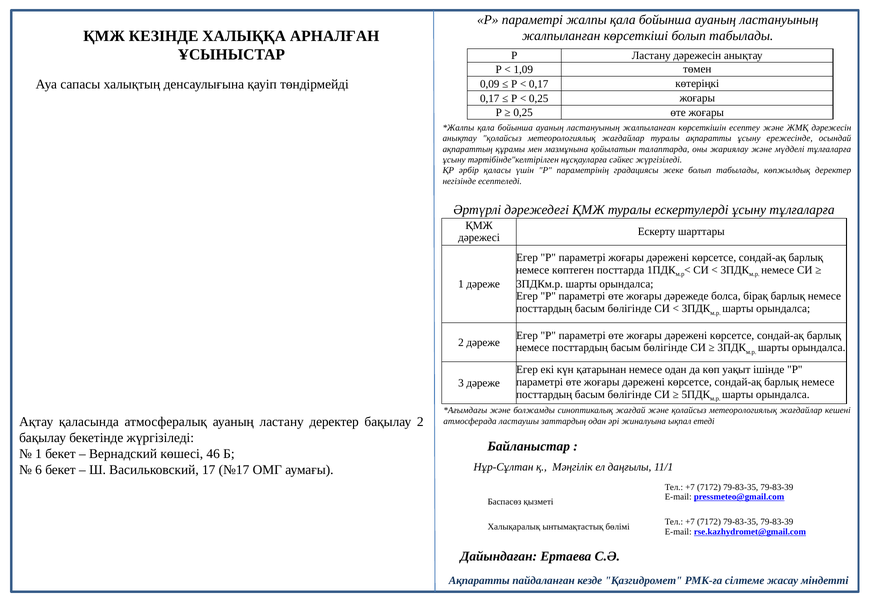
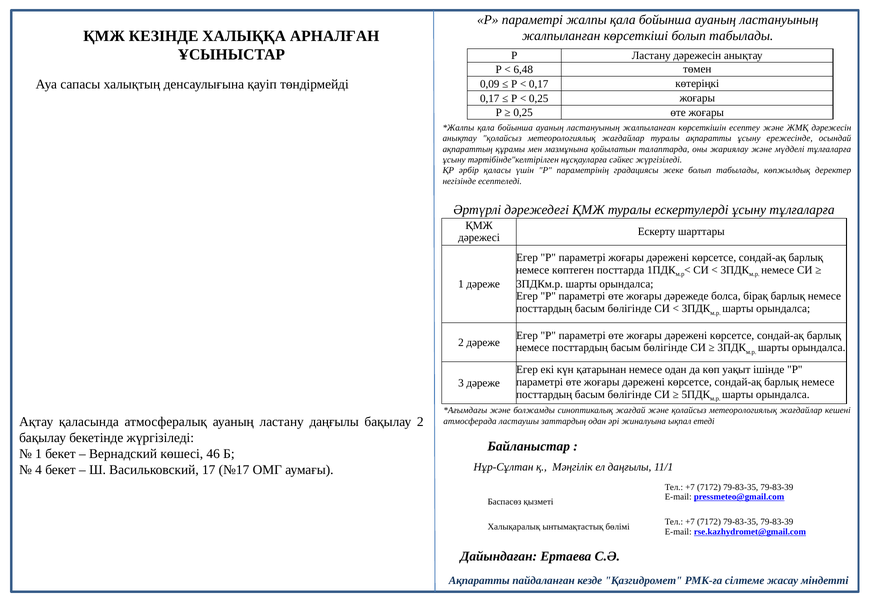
1,09: 1,09 -> 6,48 (523, 70)
ластану деректер: деректер -> даңғылы (334, 422)
6: 6 -> 4 (39, 470)
